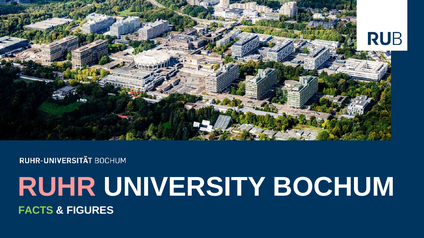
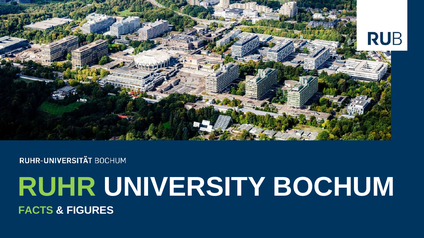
RUHR colour: pink -> light green (57, 187)
